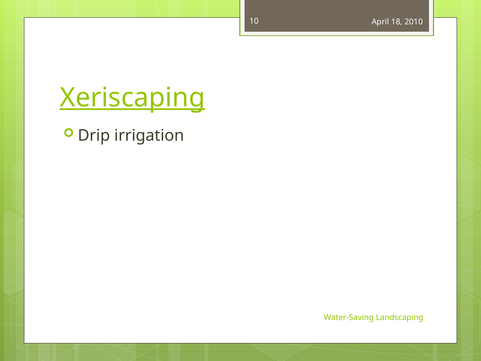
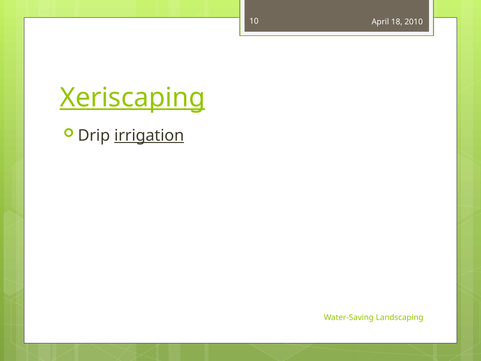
irrigation underline: none -> present (149, 135)
